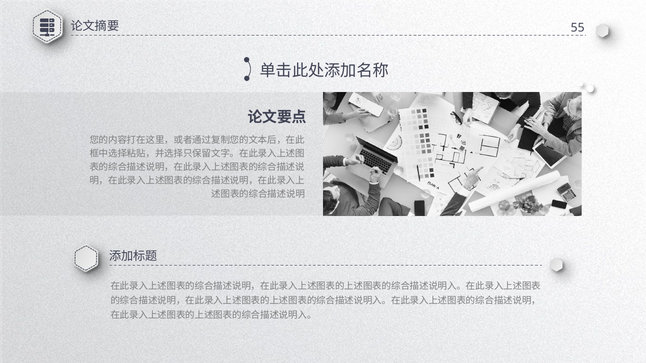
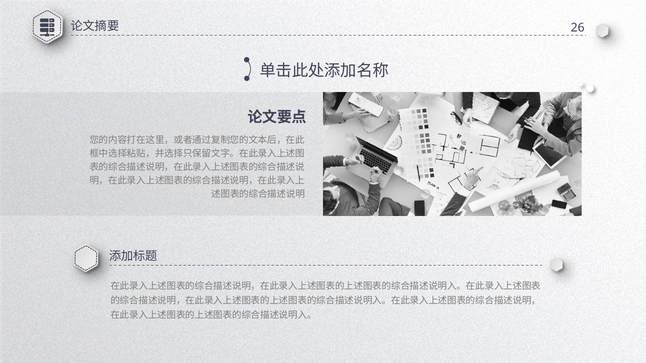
55: 55 -> 26 (578, 28)
